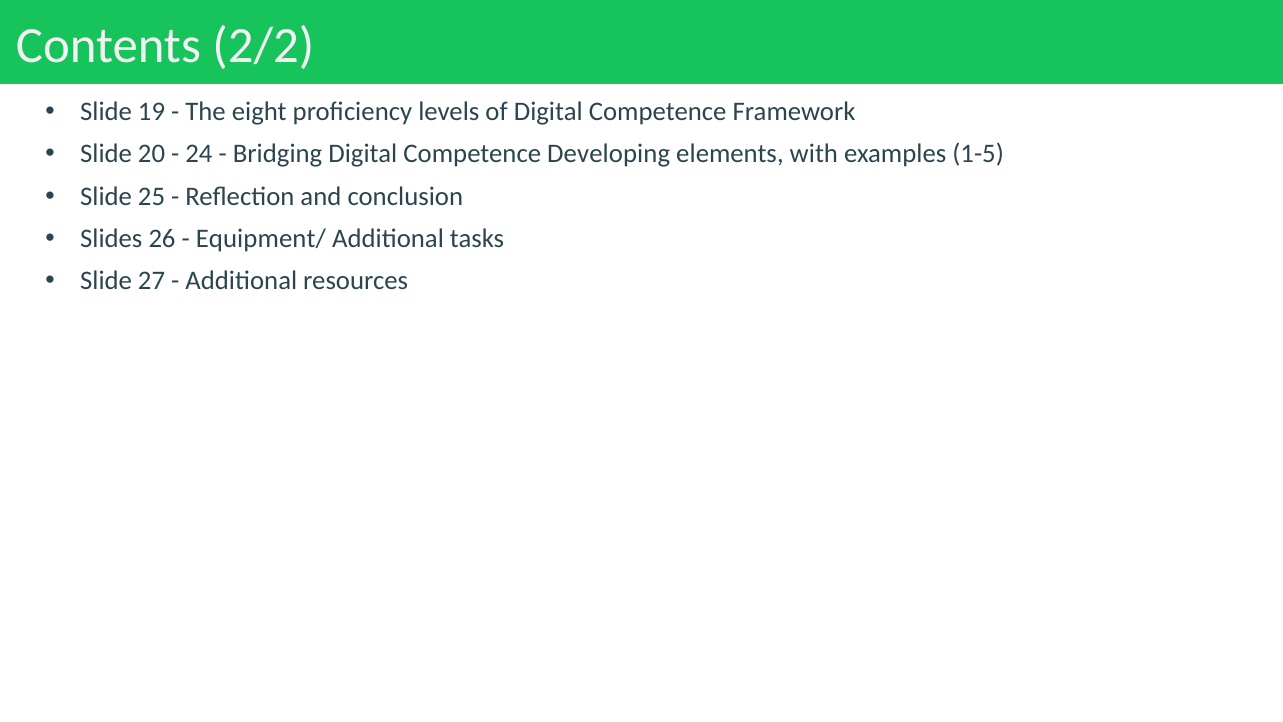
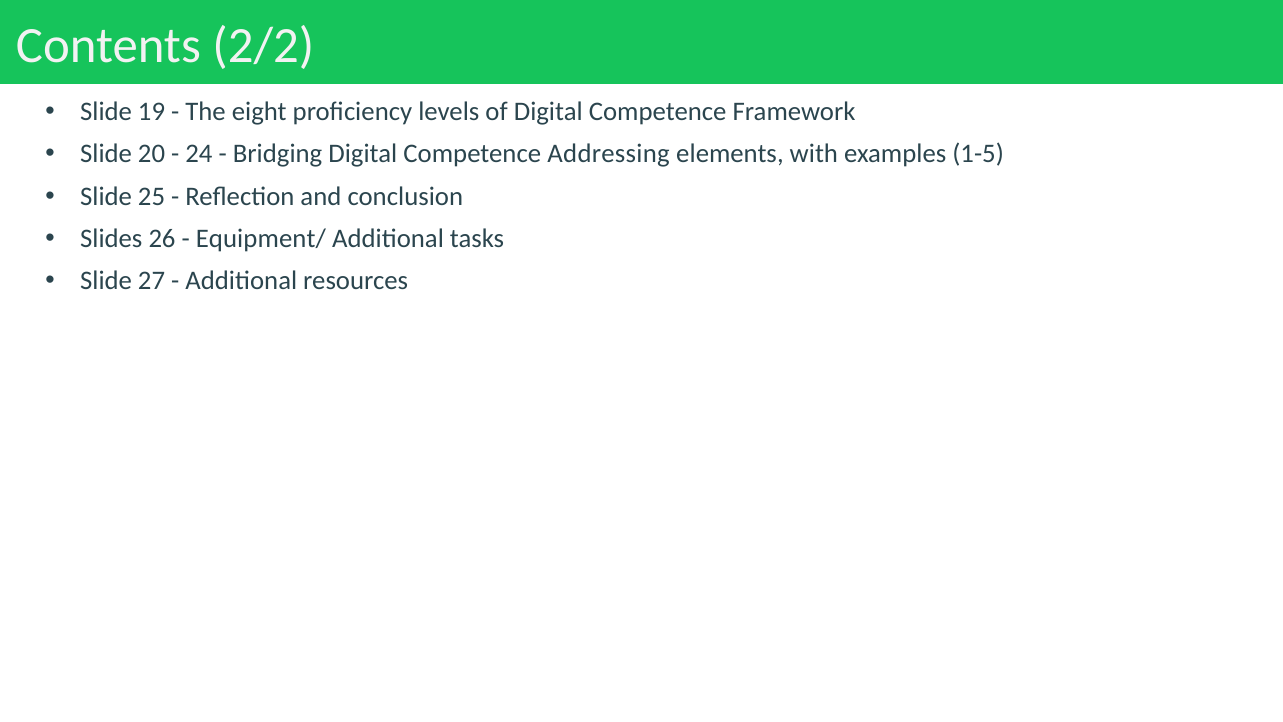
Developing: Developing -> Addressing (609, 154)
